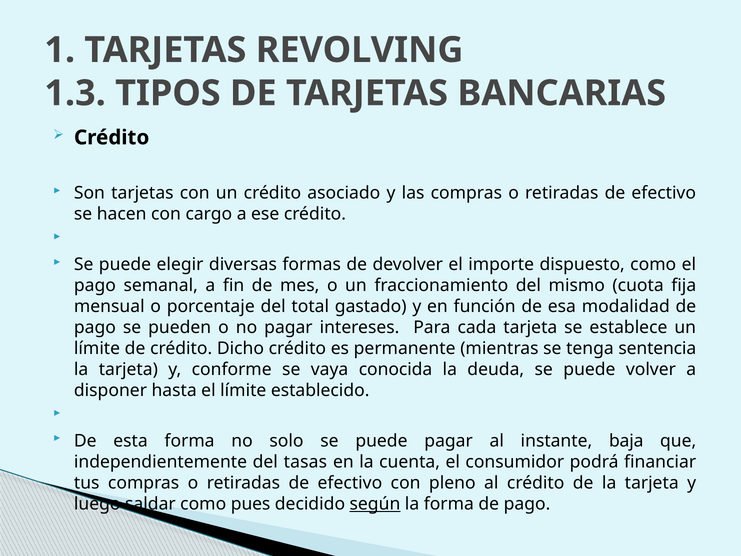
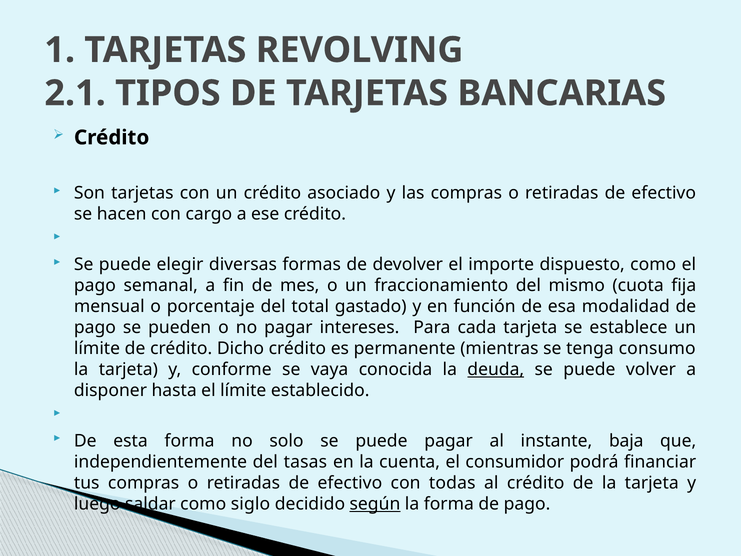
1.3: 1.3 -> 2.1 (75, 93)
sentencia: sentencia -> consumo (657, 348)
deuda underline: none -> present (496, 369)
pleno: pleno -> todas (452, 483)
pues: pues -> siglo (250, 504)
